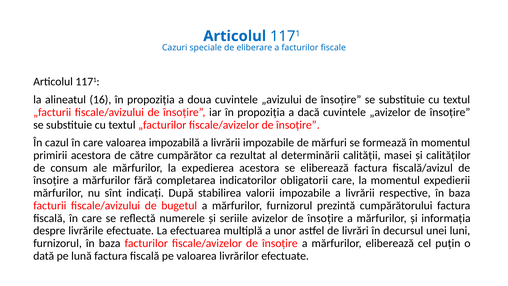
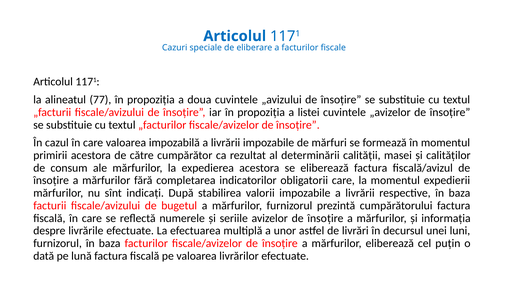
16: 16 -> 77 (100, 100)
dacă: dacă -> listei (309, 112)
